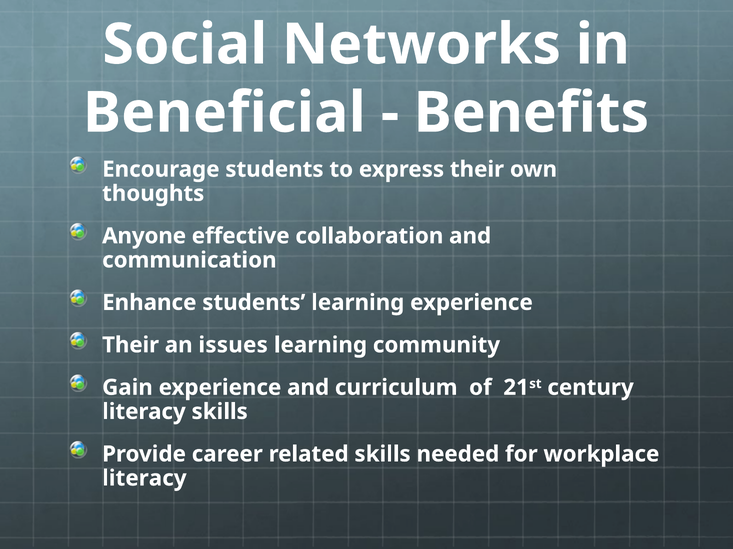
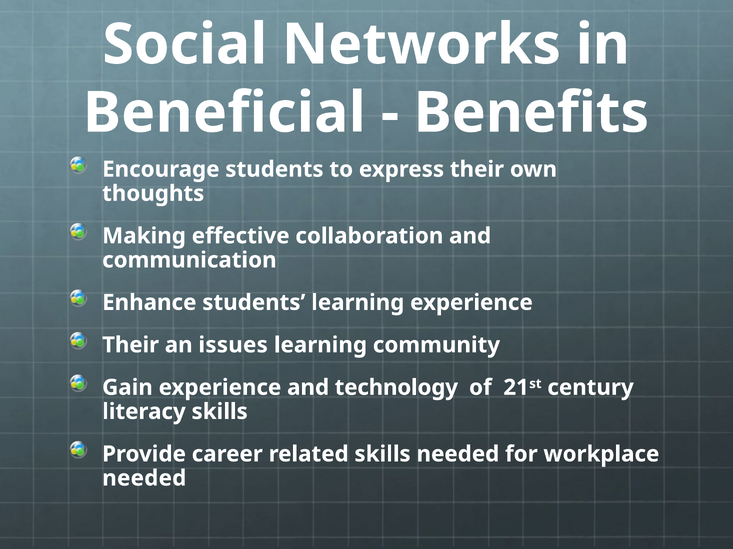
Anyone: Anyone -> Making (144, 236)
curriculum: curriculum -> technology (396, 388)
literacy: literacy -> needed (144, 479)
